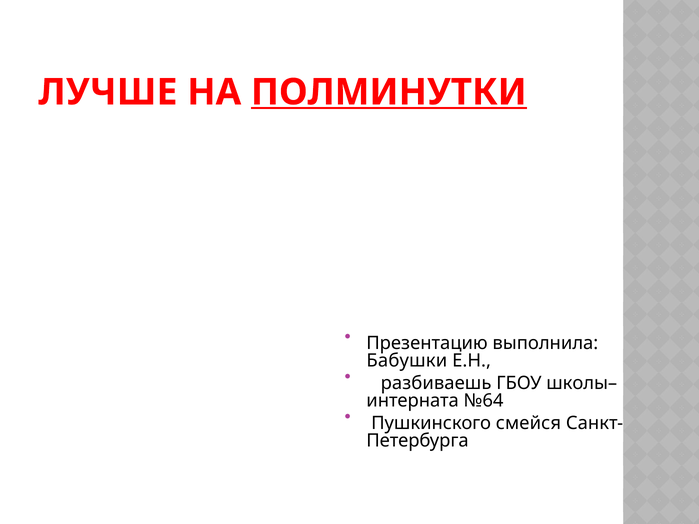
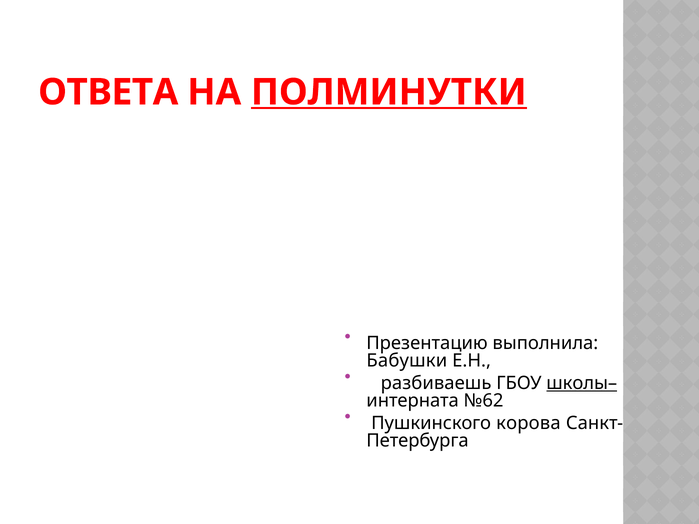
ЛУЧШЕ: ЛУЧШЕ -> ОТВЕТА (108, 92)
школы– underline: none -> present (582, 383)
№64: №64 -> №62 (484, 401)
смейся: смейся -> корова (528, 423)
